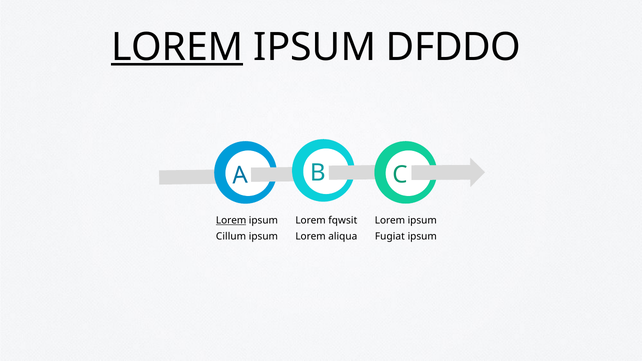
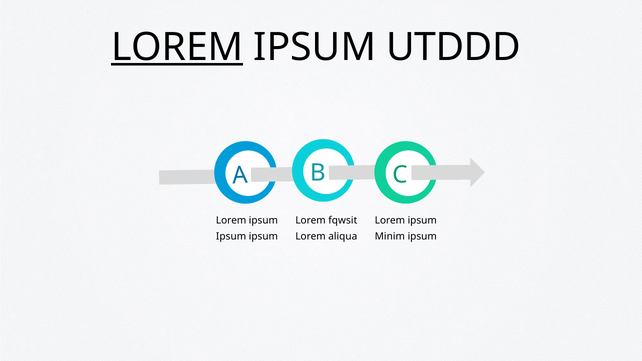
DFDDO: DFDDO -> UTDDD (453, 47)
Lorem underline: present -> none (231, 221)
Cillum: Cillum -> Ipsum (231, 236)
Fugiat: Fugiat -> Minim (390, 236)
